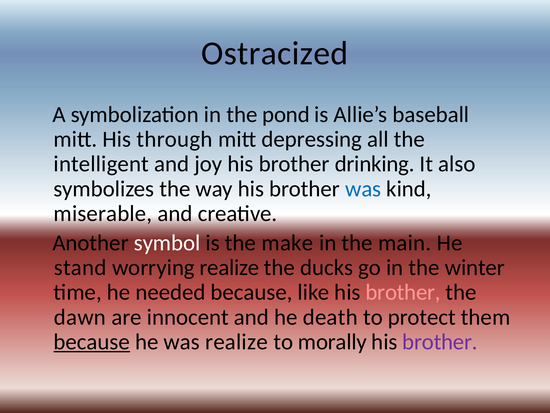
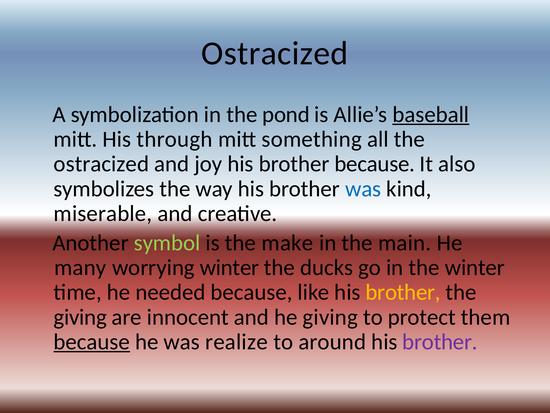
baseball underline: none -> present (431, 114)
depressing: depressing -> something (312, 139)
intelligent: intelligent -> ostracized (101, 164)
brother drinking: drinking -> because (375, 164)
symbol colour: white -> light green (167, 242)
stand: stand -> many (80, 267)
worrying realize: realize -> winter (229, 267)
brother colour: pink -> yellow (403, 292)
dawn: dawn -> giving (80, 317)
he death: death -> giving (330, 317)
morally: morally -> around (332, 341)
